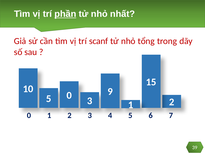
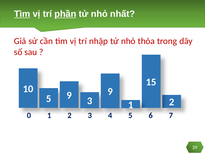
Tìm underline: none -> present (22, 14)
scanf: scanf -> nhập (98, 41)
tổng: tổng -> thỏa (146, 41)
5 0: 0 -> 9 (69, 95)
